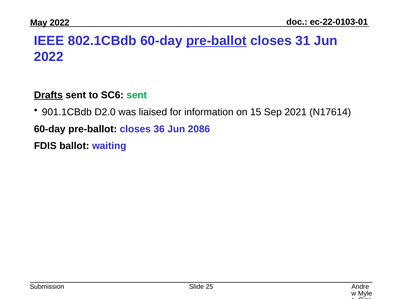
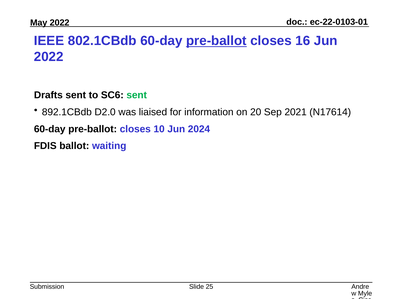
31: 31 -> 16 (303, 41)
Drafts underline: present -> none (48, 95)
901.1CBdb: 901.1CBdb -> 892.1CBdb (67, 112)
15: 15 -> 20 (256, 112)
36: 36 -> 10 (159, 129)
2086: 2086 -> 2024 (199, 129)
